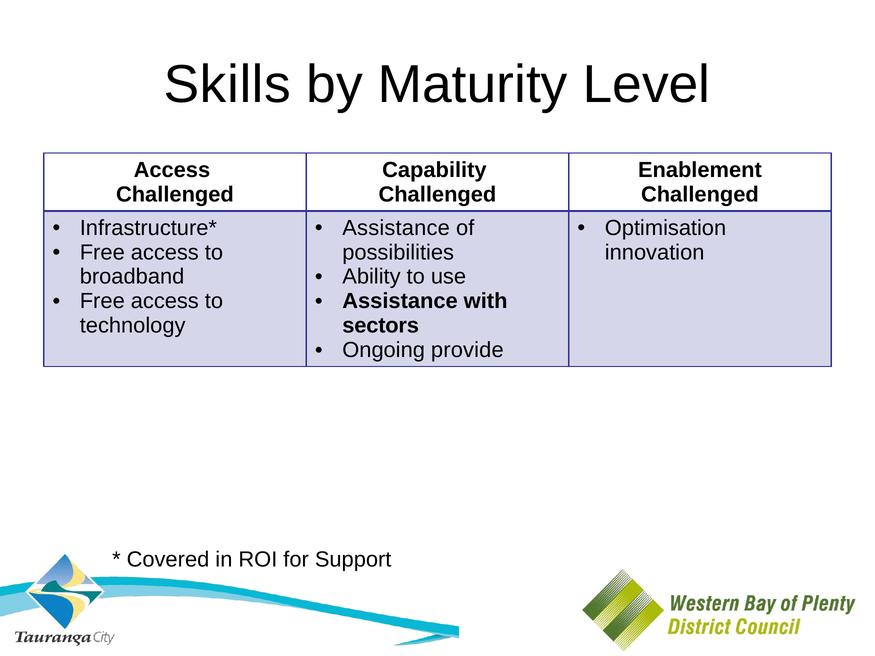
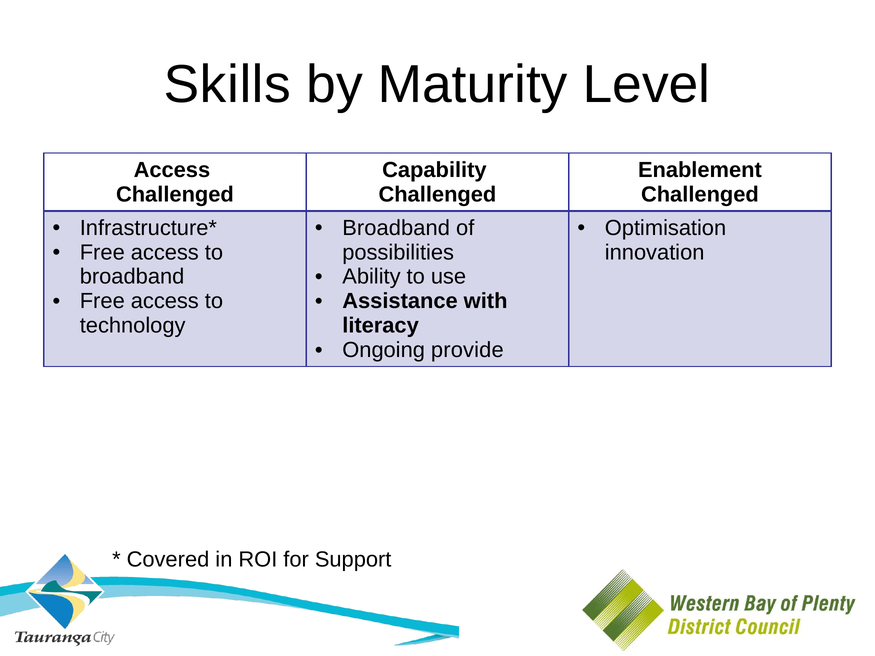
Assistance: Assistance -> Broadband (396, 228)
sectors: sectors -> literacy (381, 326)
